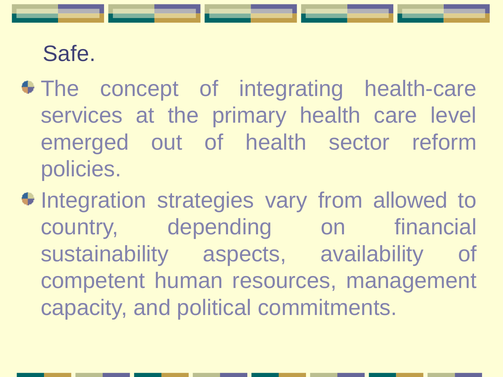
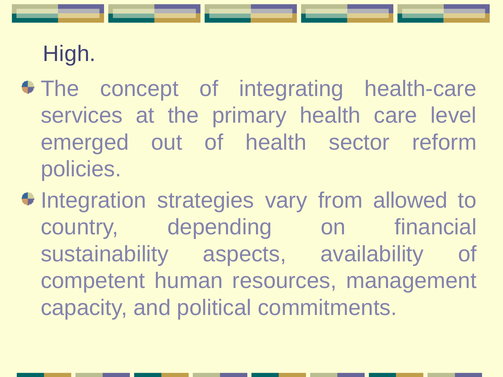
Safe: Safe -> High (69, 54)
